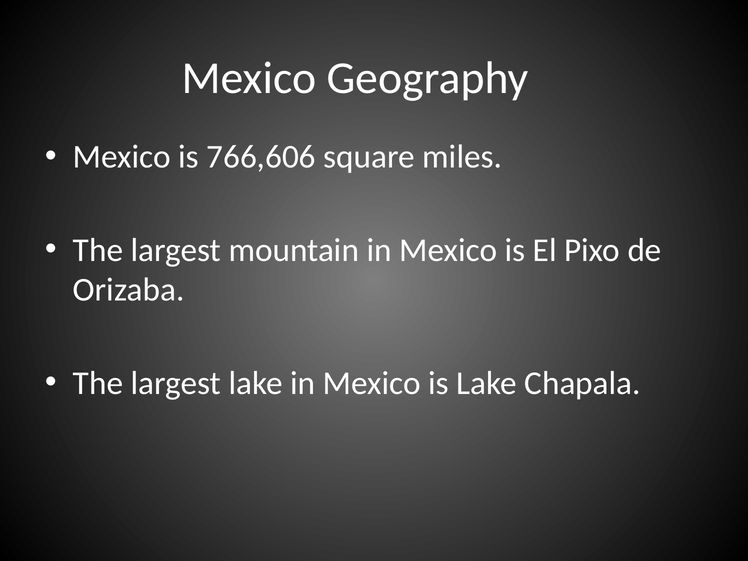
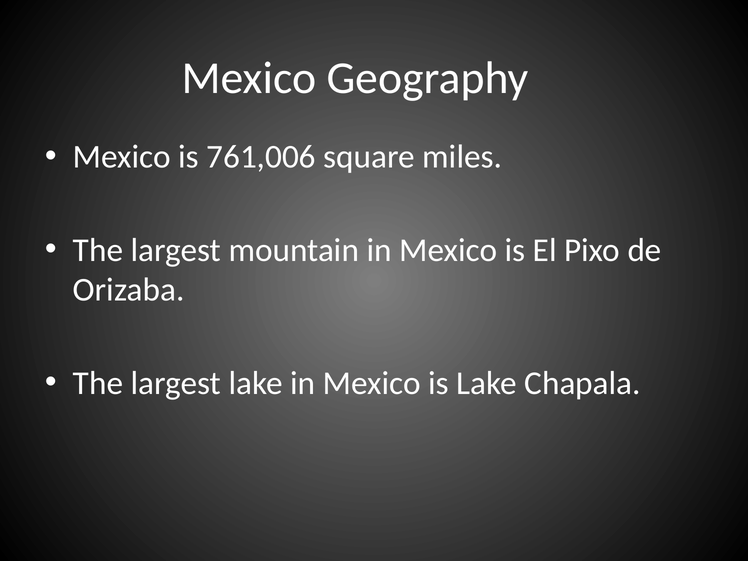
766,606: 766,606 -> 761,006 (261, 157)
